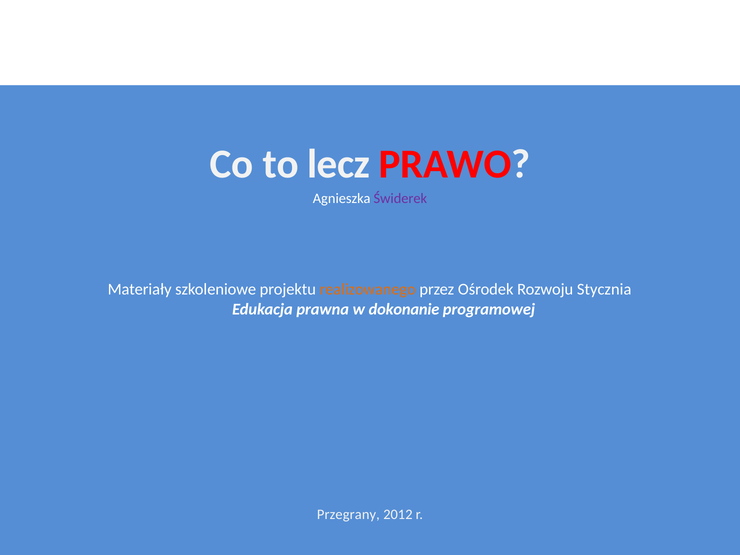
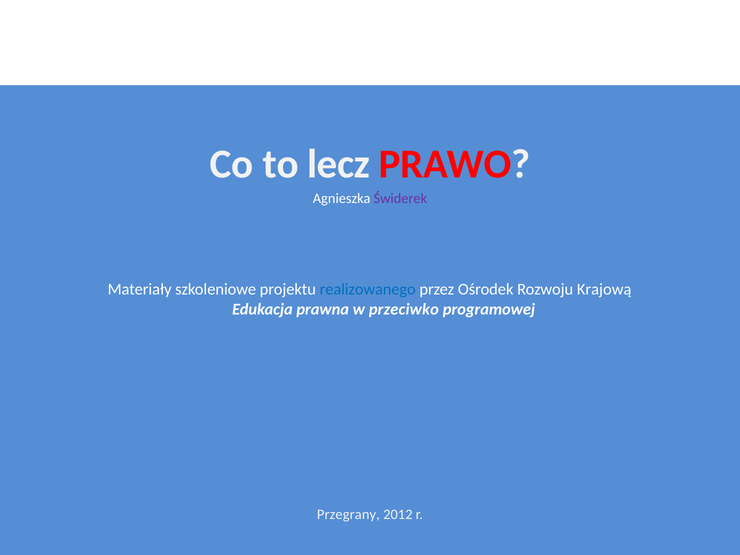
realizowanego colour: orange -> blue (368, 289)
Stycznia: Stycznia -> Krajową (604, 289)
dokonanie: dokonanie -> przeciwko (404, 309)
